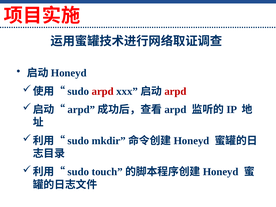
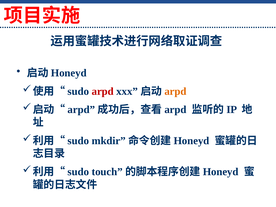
arpd colour: red -> orange (175, 91)
